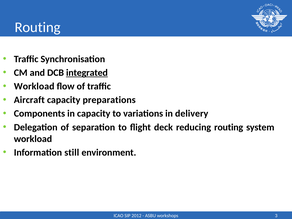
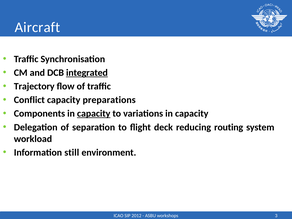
Routing: Routing -> Aircraft (38, 27)
Workload: Workload -> Trajectory (34, 86)
Aircraft: Aircraft -> Conflict (29, 100)
capacity underline: none -> present (94, 114)
variations in delivery: delivery -> capacity (192, 114)
